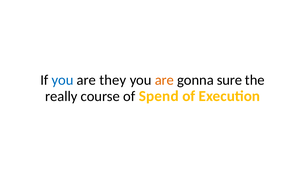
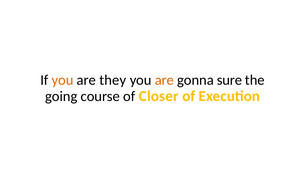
you colour: blue -> orange (63, 80)
really: really -> going (61, 96)
Spend: Spend -> Closer (159, 96)
